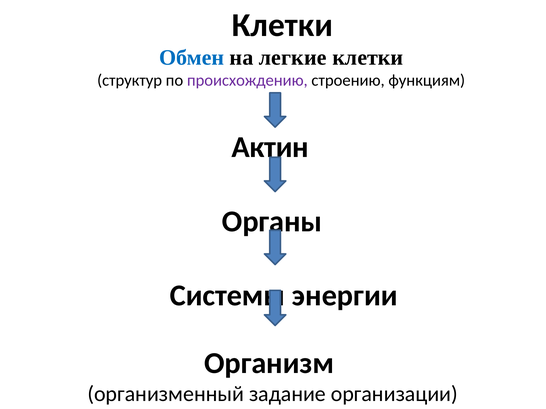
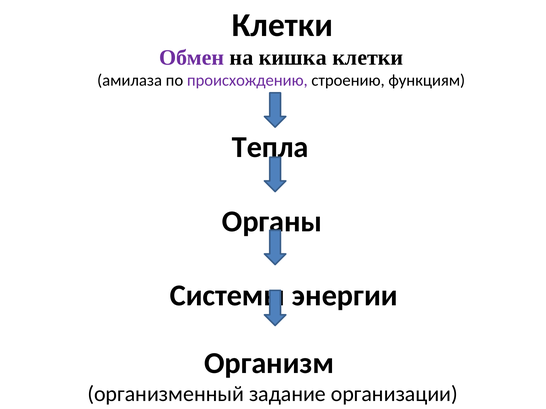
Обмен colour: blue -> purple (192, 57)
легкие: легкие -> кишка (293, 57)
структур: структур -> амилаза (130, 80)
Актин: Актин -> Тепла (270, 147)
